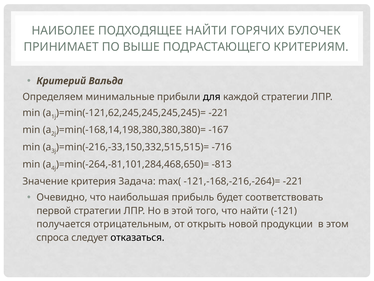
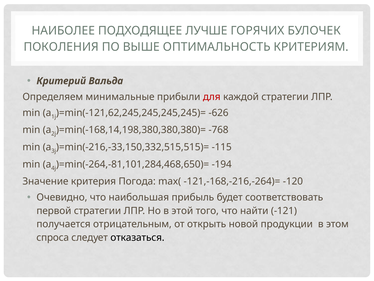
ПОДХОДЯЩЕЕ НАЙТИ: НАЙТИ -> ЛУЧШЕ (206, 31)
ПРИНИМАЕТ: ПРИНИМАЕТ -> ПОКОЛЕНИЯ (61, 47)
ПОДРАСТАЮЩЕГО: ПОДРАСТАЮЩЕГО -> ОПТИМАЛЬНОСТЬ (217, 47)
для colour: black -> red (212, 97)
-221: -221 -> -626 (218, 113)
-167: -167 -> -768 (218, 130)
-716: -716 -> -115 (222, 147)
-813: -813 -> -194 (222, 164)
Задача: Задача -> Погода (137, 181)
-121,-168,-216,-264)= -221: -221 -> -120 (293, 181)
